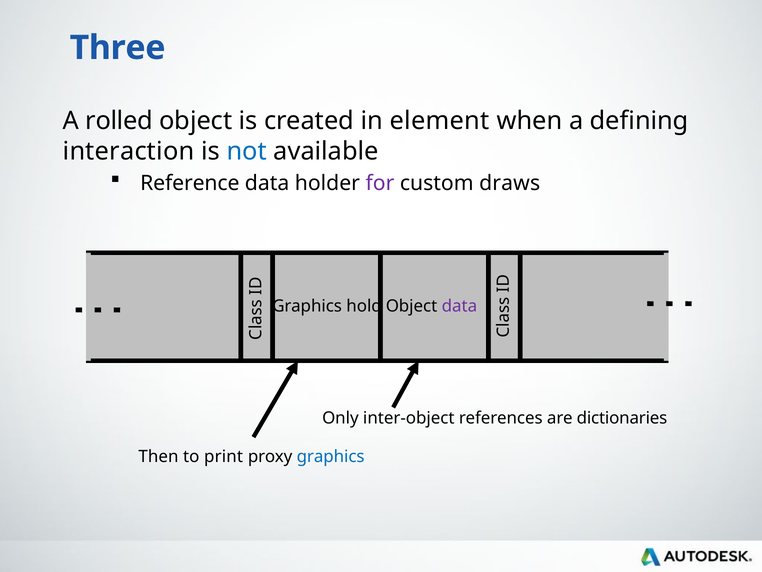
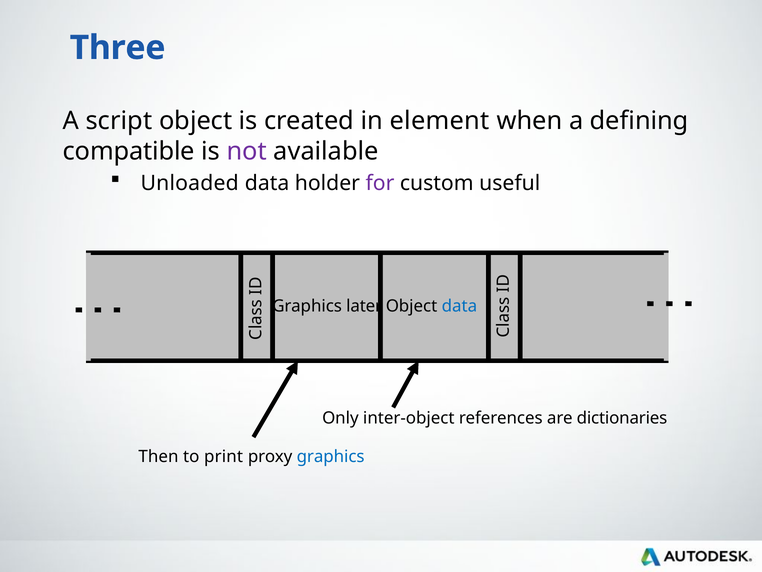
rolled: rolled -> script (119, 121)
interaction: interaction -> compatible (129, 151)
not colour: blue -> purple (247, 151)
Reference: Reference -> Unloaded (190, 183)
draws: draws -> useful (510, 183)
hold: hold -> later (364, 306)
data colour: purple -> blue (459, 306)
